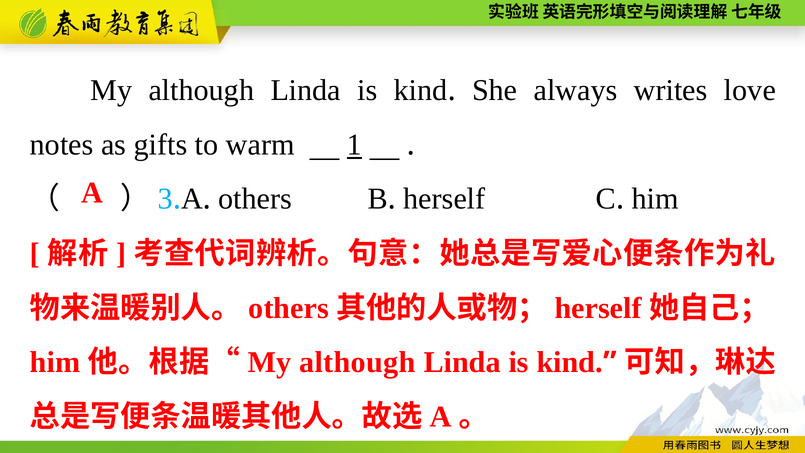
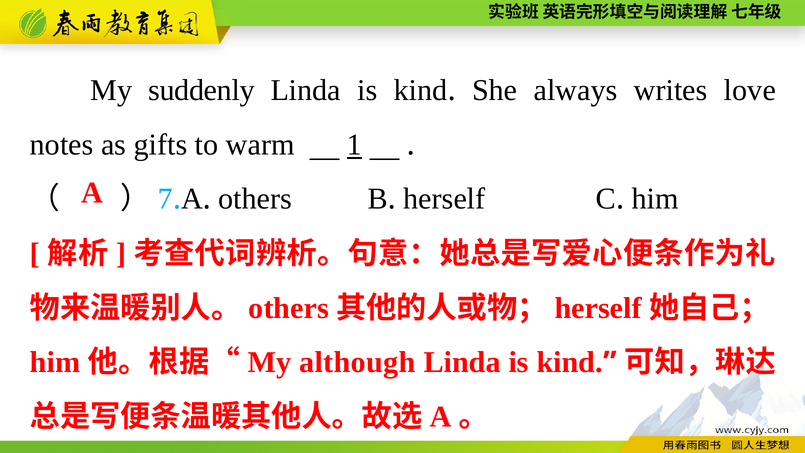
although: although -> suddenly (201, 90)
3: 3 -> 7 (165, 199)
